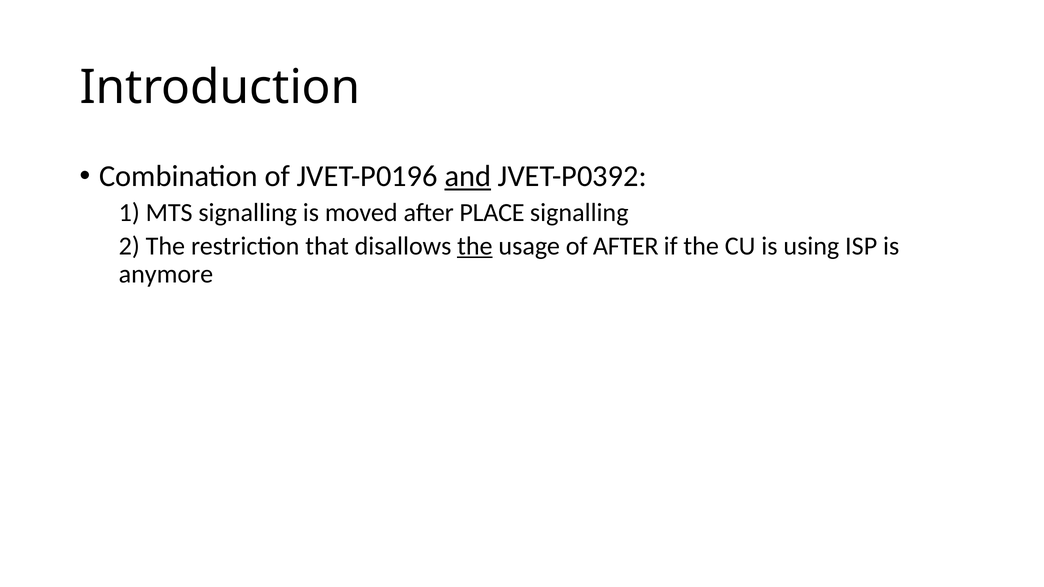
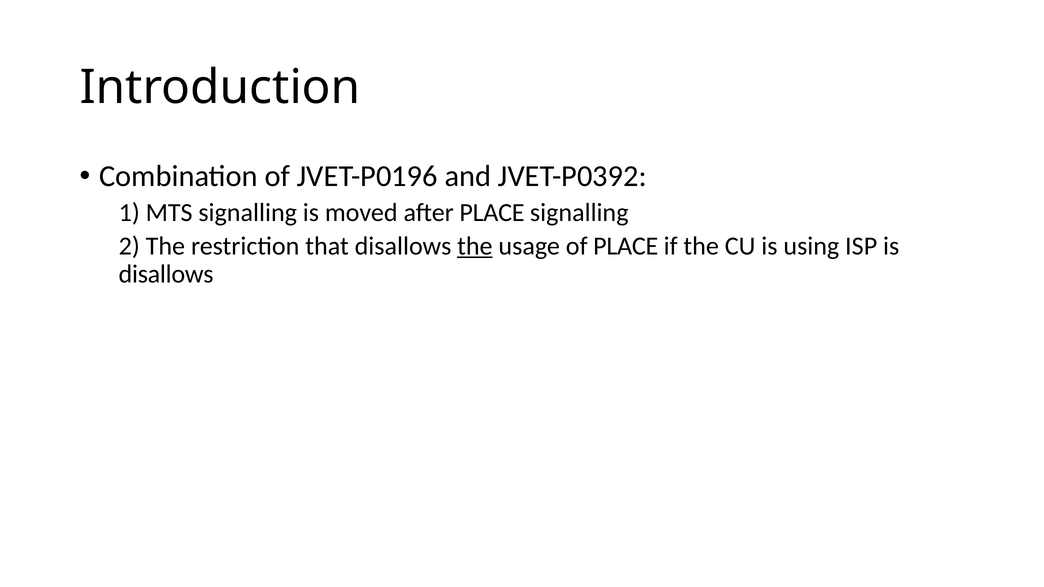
and underline: present -> none (468, 177)
of AFTER: AFTER -> PLACE (626, 246)
anymore: anymore -> disallows (166, 274)
